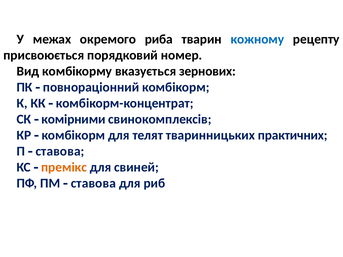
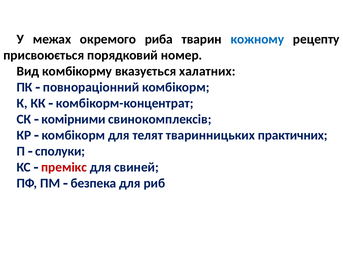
зернових: зернових -> халатних (207, 71)
ставова: ставова -> сполуки (60, 151)
премікс colour: orange -> red (64, 167)
ставова: ставова -> безпека (93, 183)
